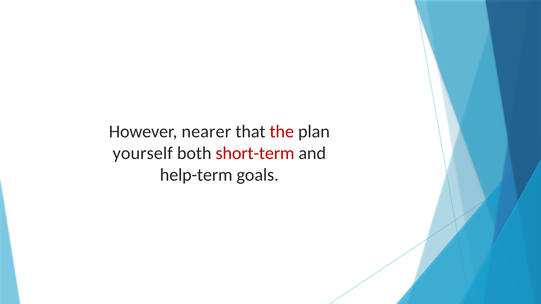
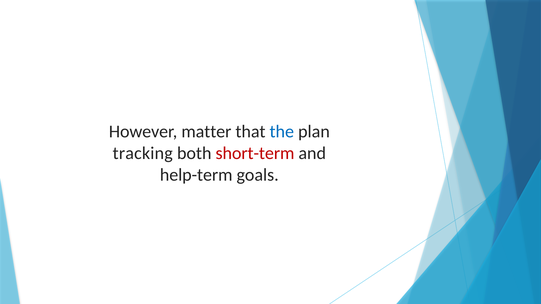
nearer: nearer -> matter (206, 132)
the colour: red -> blue (282, 132)
yourself: yourself -> tracking (143, 153)
